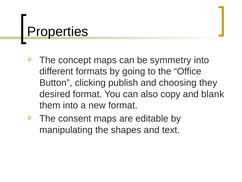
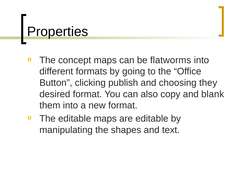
symmetry: symmetry -> flatworms (171, 60)
The consent: consent -> editable (75, 118)
